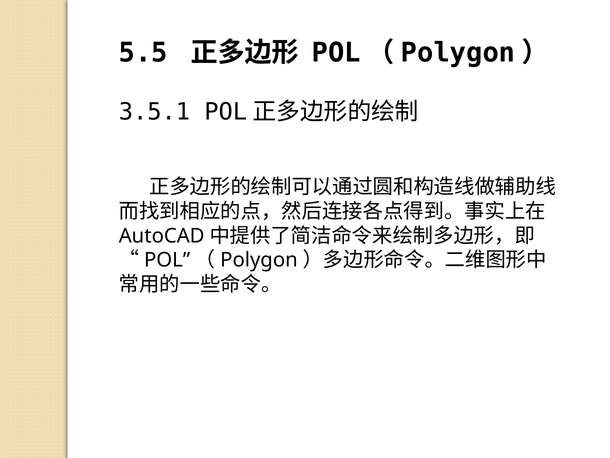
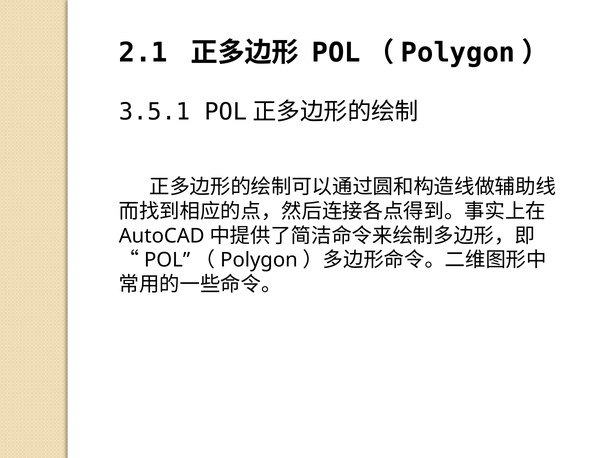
5.5: 5.5 -> 2.1 (143, 53)
